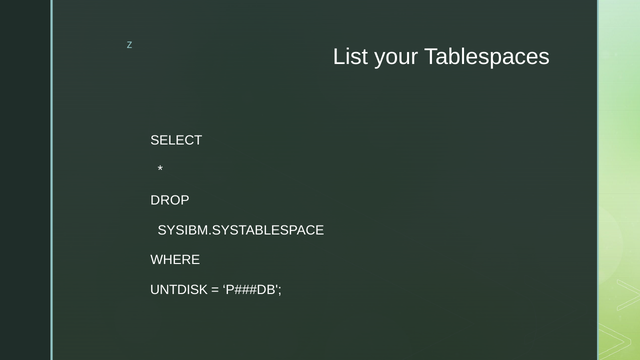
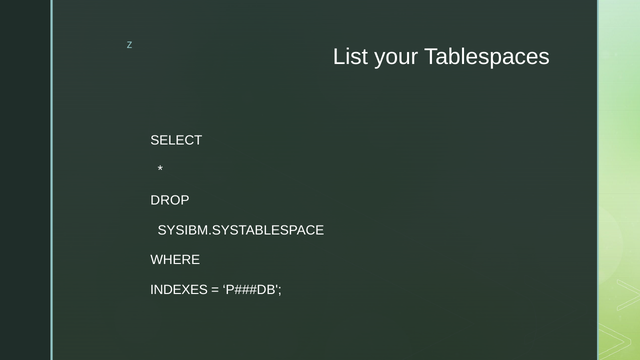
UNTDISK: UNTDISK -> INDEXES (179, 290)
